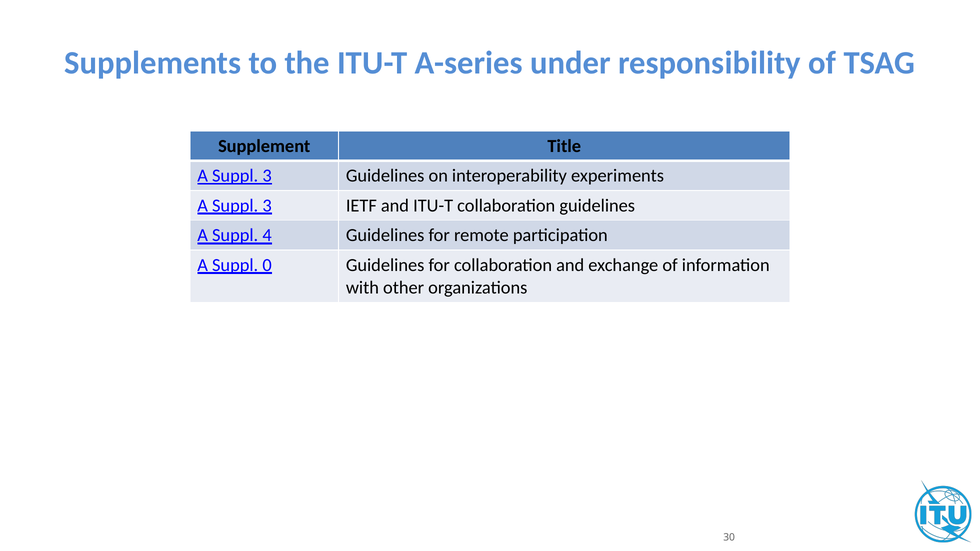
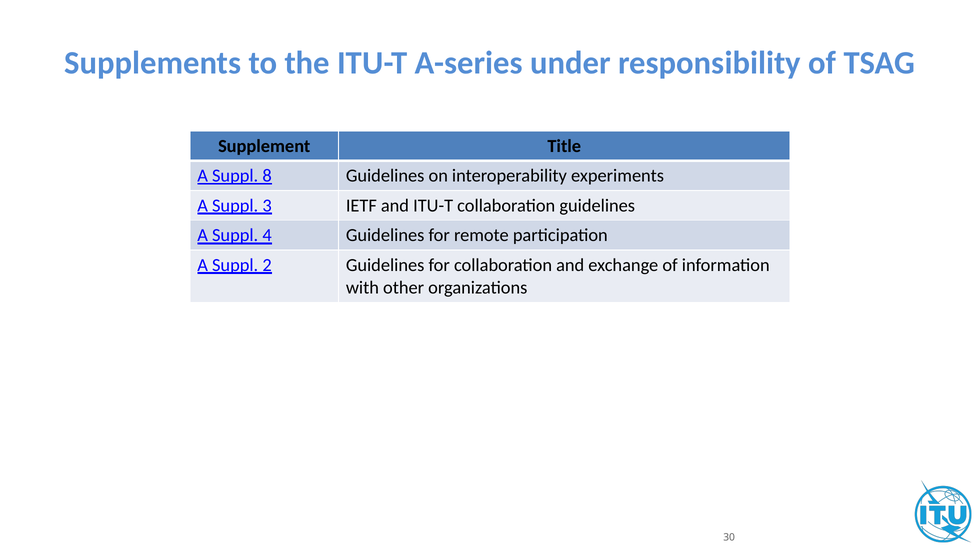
3: 3 -> 8 (267, 176)
0: 0 -> 2 (267, 265)
